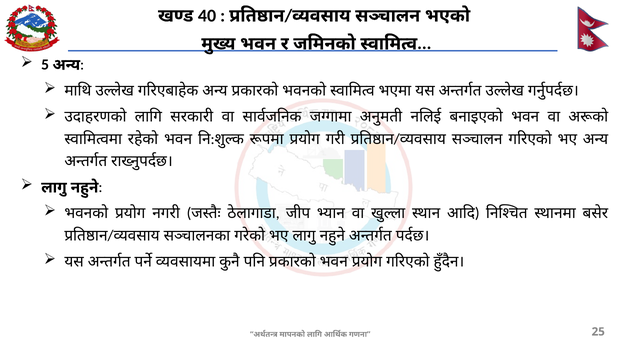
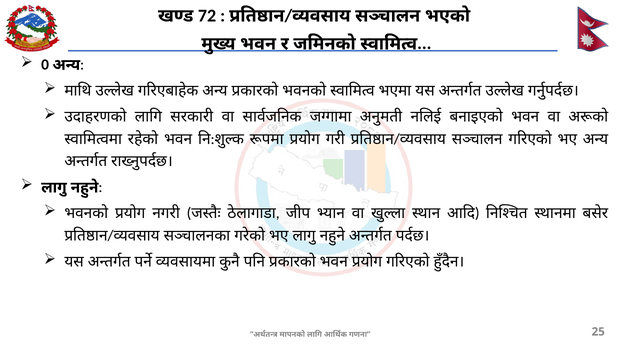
40: 40 -> 72 (207, 16)
5: 5 -> 0 (45, 65)
